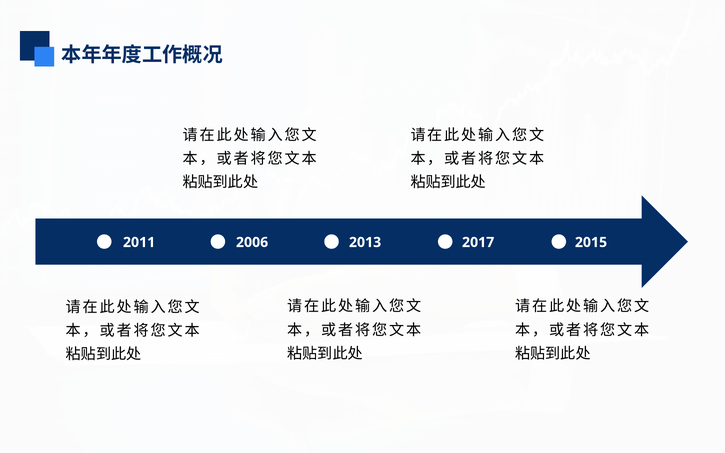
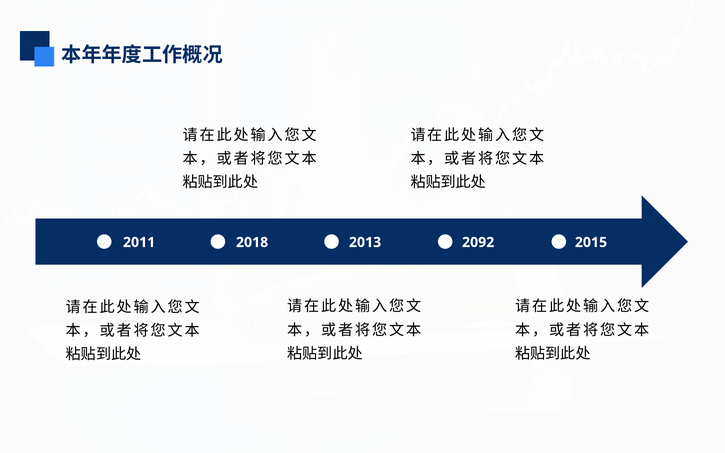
2006: 2006 -> 2018 (252, 242)
2017: 2017 -> 2092 (478, 242)
